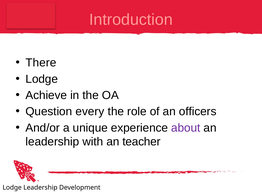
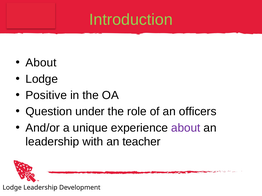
Introduction colour: pink -> light green (131, 20)
There: There -> About (41, 63)
Achieve: Achieve -> Positive (46, 95)
every: every -> under (90, 112)
